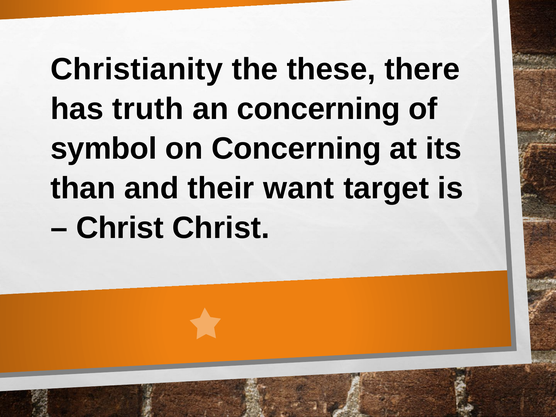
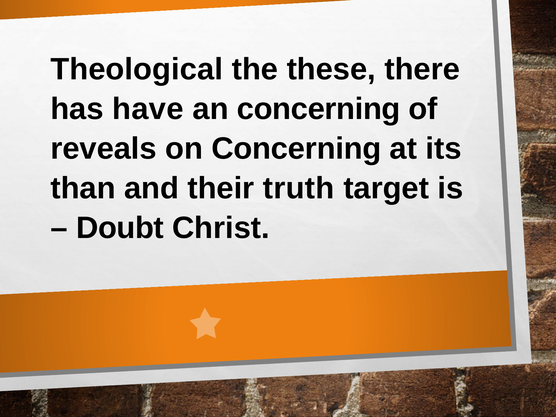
Christianity: Christianity -> Theological (137, 69)
truth: truth -> have (148, 109)
symbol: symbol -> reveals (104, 149)
want: want -> truth (299, 188)
Christ: Christ -> Doubt (120, 228)
